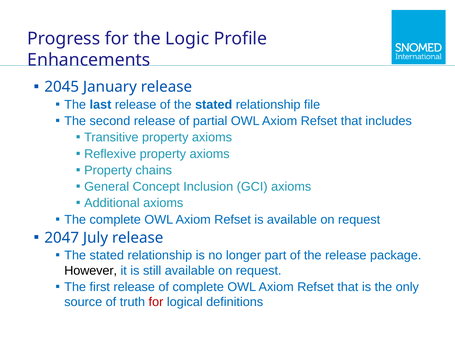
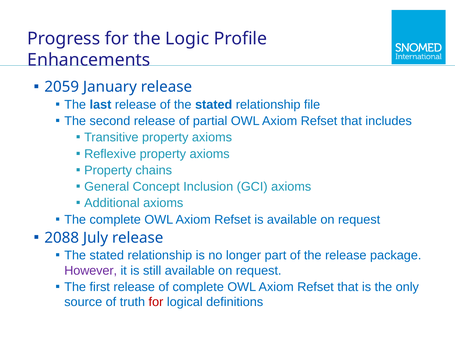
2045: 2045 -> 2059 (62, 87)
2047: 2047 -> 2088 (62, 238)
However colour: black -> purple (91, 271)
